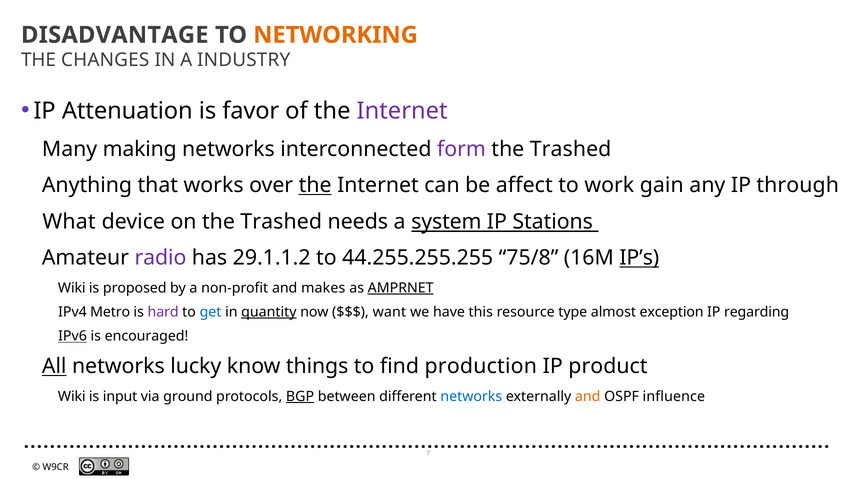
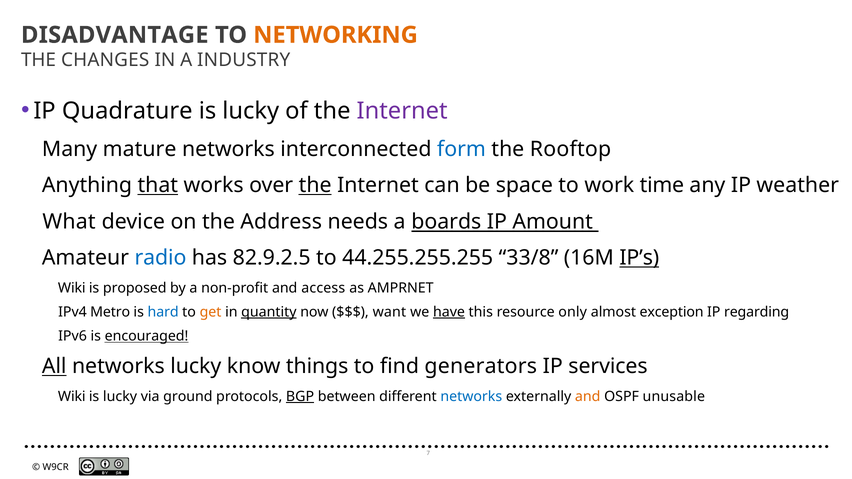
Attenuation: Attenuation -> Quadrature (127, 111)
favor: favor -> lucky (251, 111)
making: making -> mature (140, 149)
form colour: purple -> blue (461, 149)
Trashed: Trashed -> Rooftop (571, 149)
that underline: none -> present (158, 185)
affect: affect -> space (524, 185)
gain: gain -> time (662, 185)
through: through -> weather (798, 185)
on the Trashed: Trashed -> Address (281, 222)
system: system -> boards (446, 222)
Stations: Stations -> Amount (553, 222)
radio colour: purple -> blue (160, 258)
29.1.1.2: 29.1.1.2 -> 82.9.2.5 (272, 258)
75/8: 75/8 -> 33/8 (529, 258)
makes: makes -> access (323, 288)
AMPRNET underline: present -> none (401, 288)
hard colour: purple -> blue (163, 312)
get colour: blue -> orange (211, 312)
have underline: none -> present (449, 312)
type: type -> only (573, 312)
IPv6 underline: present -> none (73, 336)
encouraged underline: none -> present (147, 336)
production: production -> generators (481, 367)
product: product -> services (608, 367)
input: input -> lucky (120, 397)
influence: influence -> unusable (674, 397)
